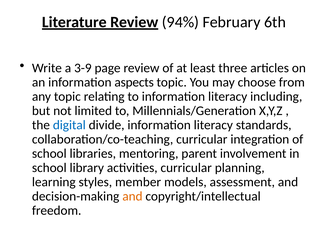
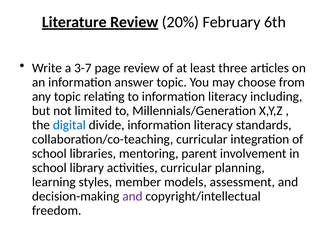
94%: 94% -> 20% (180, 22)
3-9: 3-9 -> 3-7 (83, 68)
aspects: aspects -> answer (134, 82)
and colour: orange -> purple (132, 196)
